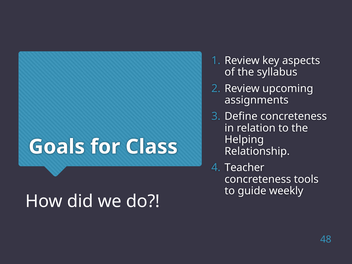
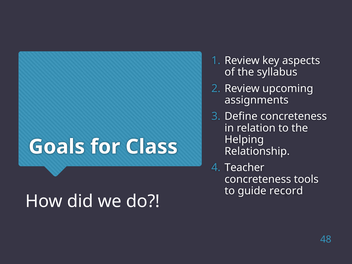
weekly: weekly -> record (286, 191)
